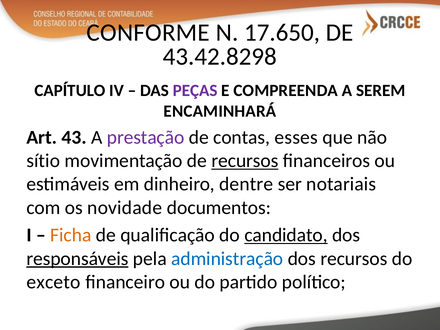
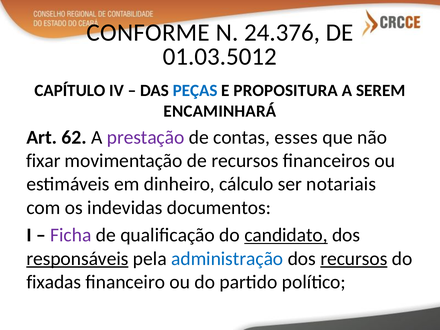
17.650: 17.650 -> 24.376 (282, 32)
43.42.8298: 43.42.8298 -> 01.03.5012 (220, 56)
PEÇAS colour: purple -> blue (195, 91)
COMPREENDA: COMPREENDA -> PROPOSITURA (286, 91)
43: 43 -> 62 (74, 137)
sítio: sítio -> fixar (43, 161)
recursos underline: present -> none (245, 161)
dentre: dentre -> cálculo (246, 184)
novidade: novidade -> indevidas (125, 208)
Ficha colour: orange -> purple (71, 235)
recursos underline: none -> present (354, 259)
exceto: exceto -> fixadas (54, 282)
